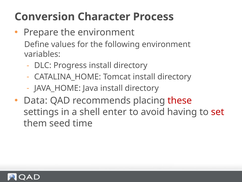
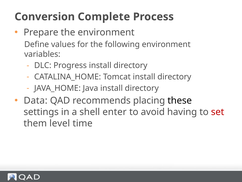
Character: Character -> Complete (104, 17)
these colour: red -> black (180, 100)
seed: seed -> level (60, 123)
